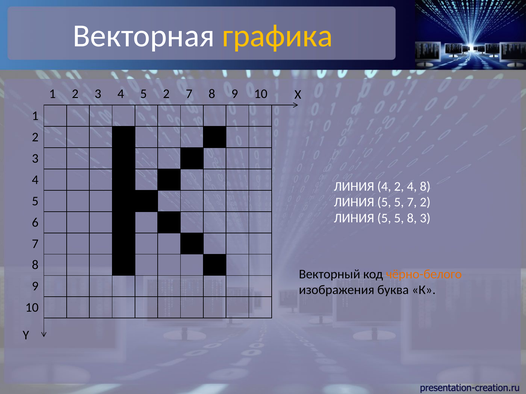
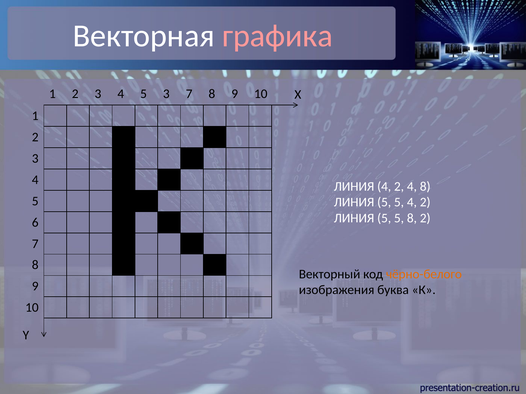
графика colour: yellow -> pink (277, 36)
5 2: 2 -> 3 (166, 94)
5 7: 7 -> 4 (412, 202)
8 3: 3 -> 2 (425, 218)
